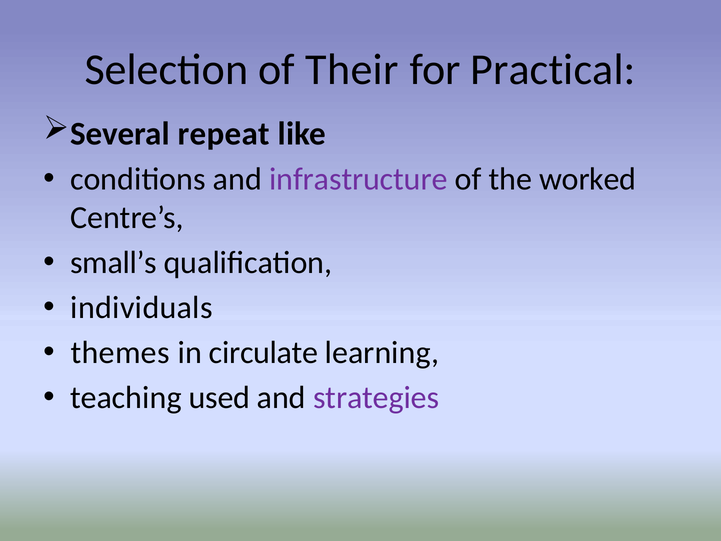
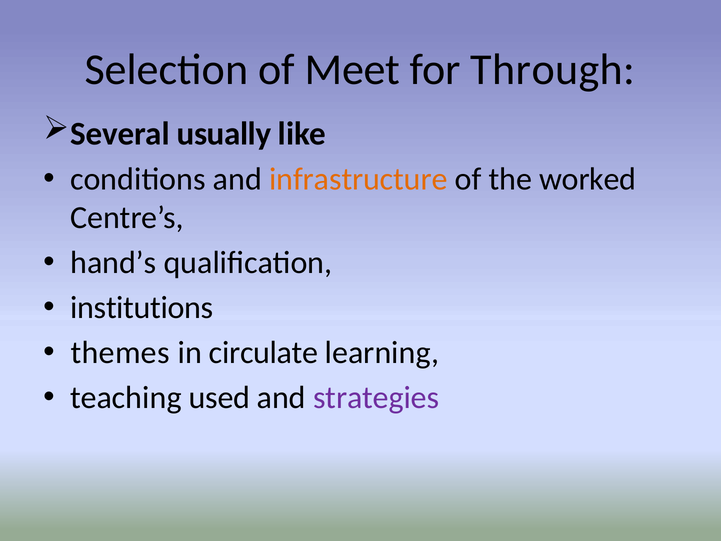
Their: Their -> Meet (352, 70)
Practical: Practical -> Through (553, 70)
repeat: repeat -> usually (224, 134)
infrastructure colour: purple -> orange (358, 179)
small’s: small’s -> hand’s (113, 263)
individuals: individuals -> institutions (142, 308)
